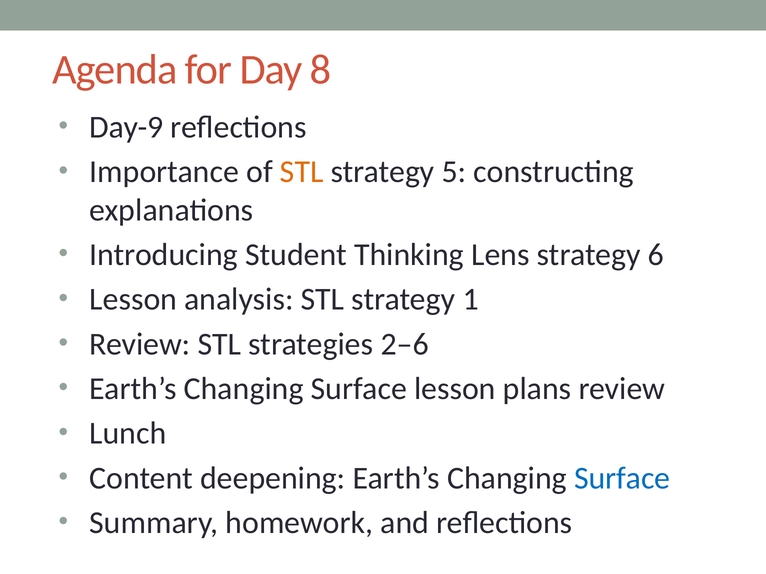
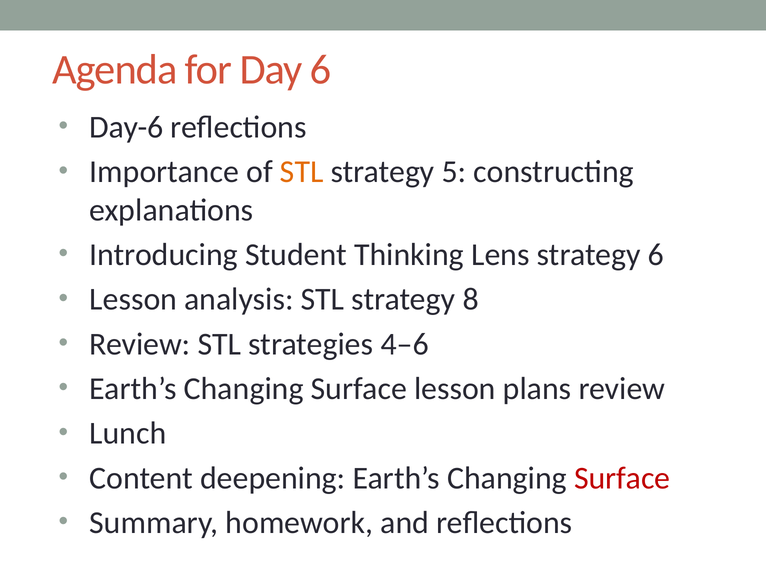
Day 8: 8 -> 6 (321, 70)
Day-9: Day-9 -> Day-6 (126, 127)
1: 1 -> 8 (471, 300)
2–6: 2–6 -> 4–6 (405, 344)
Surface colour: blue -> red (622, 479)
